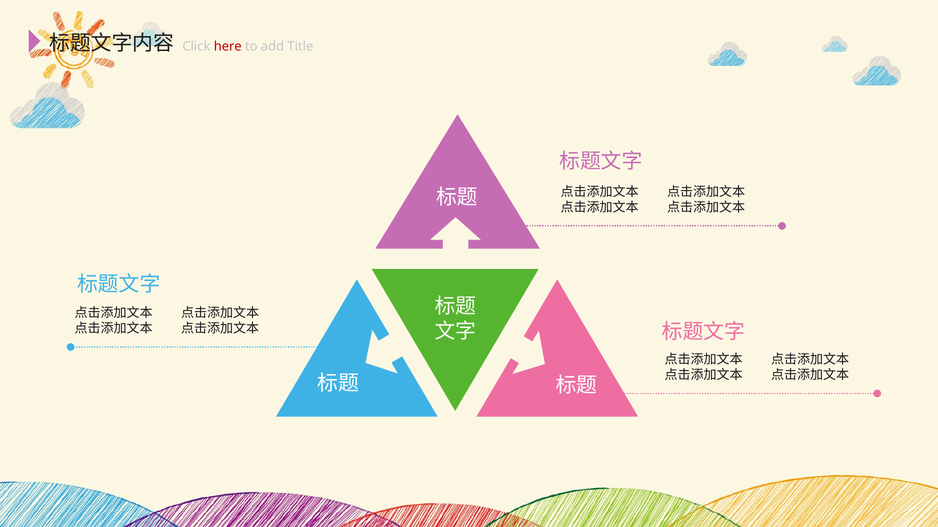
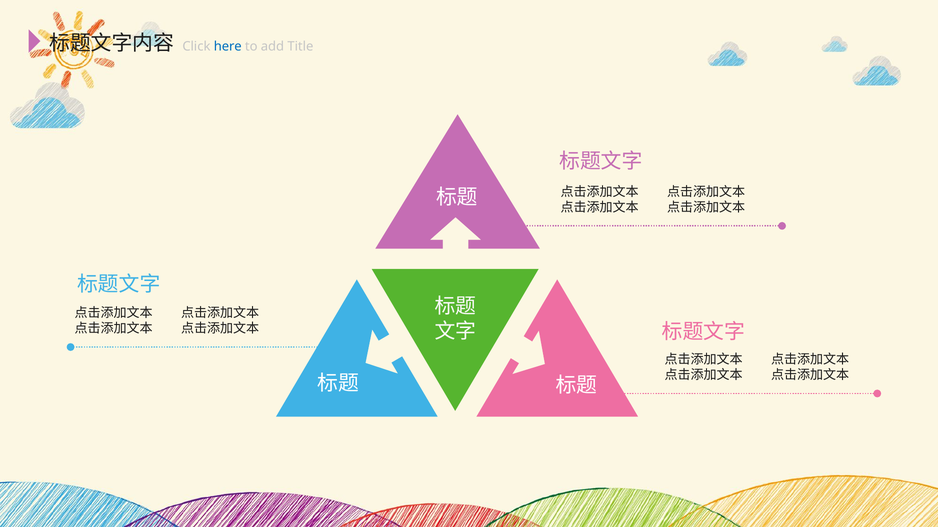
here colour: red -> blue (228, 47)
